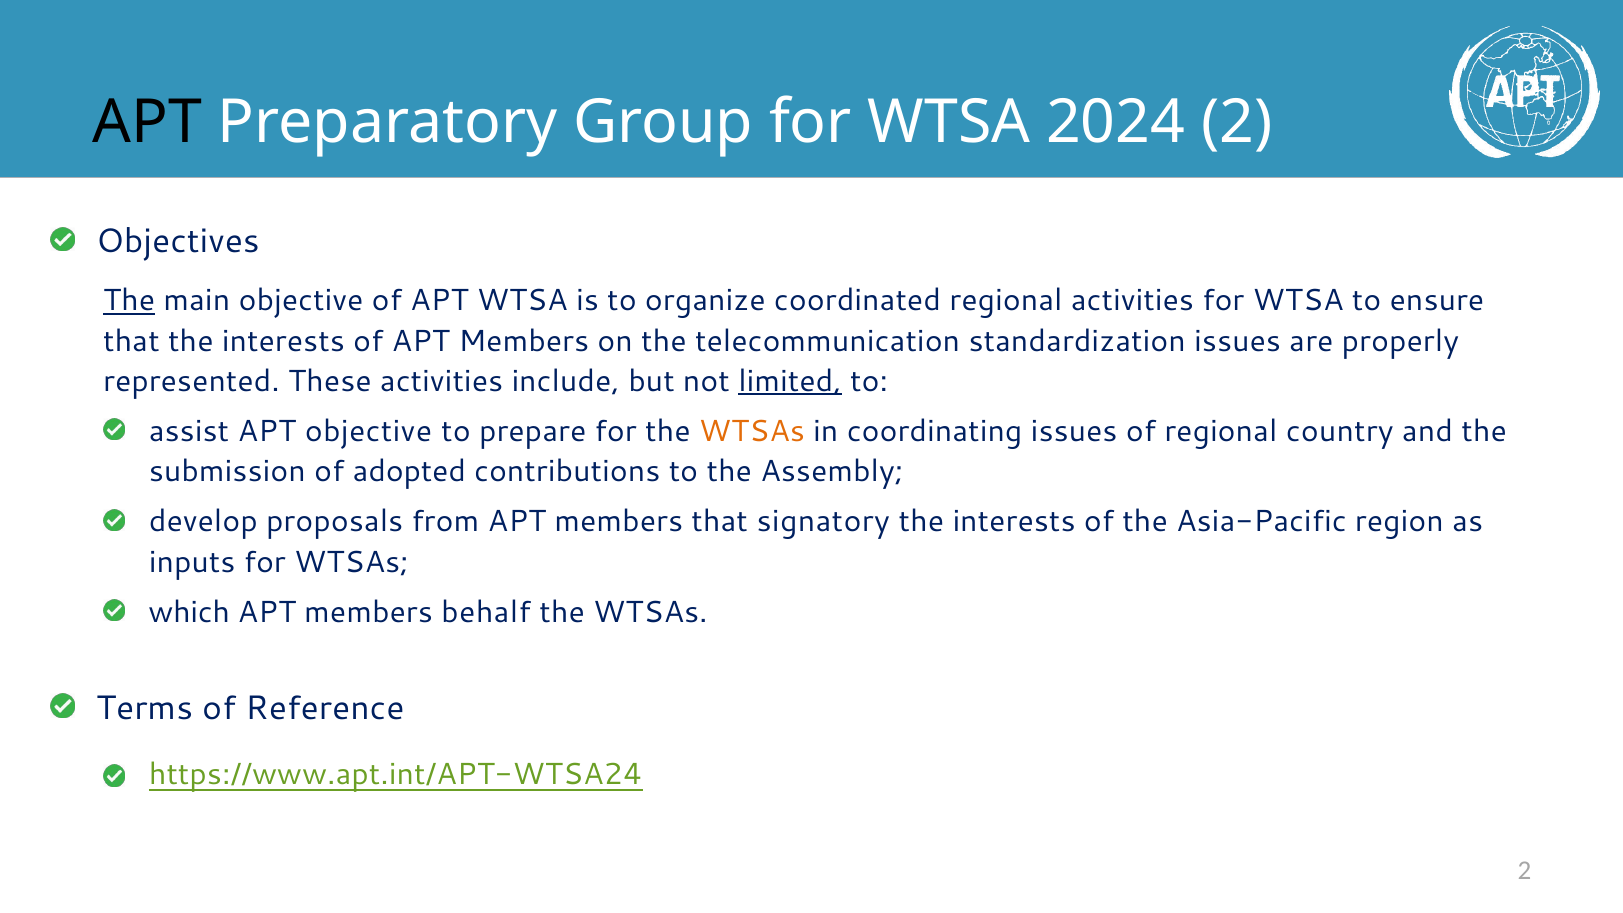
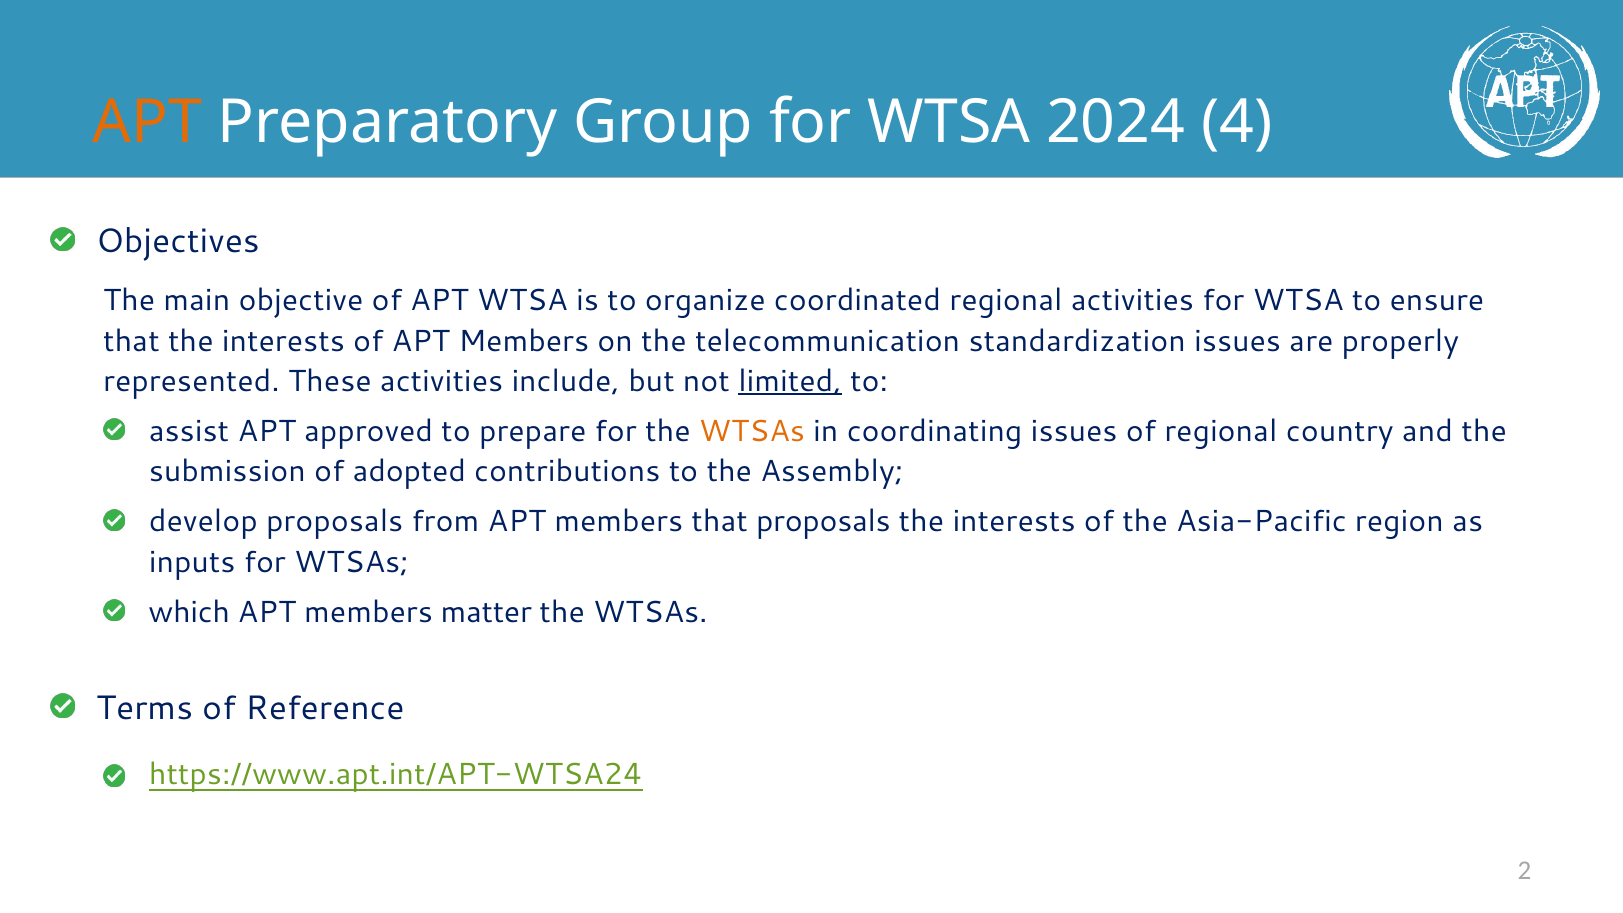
APT colour: black -> orange (147, 123)
2024 2: 2 -> 4 (1237, 123)
The underline: present -> none (129, 301)
APT objective: objective -> approved (369, 431)
that signatory: signatory -> proposals (823, 522)
behalf: behalf -> matter (486, 612)
